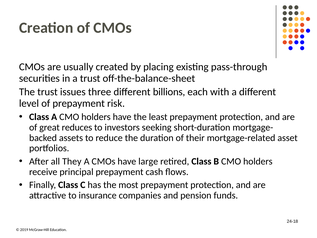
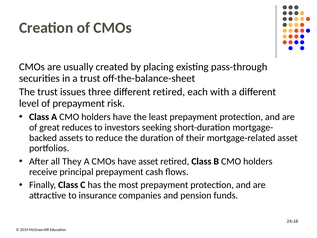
different billions: billions -> retired (169, 92)
have large: large -> asset (148, 161)
